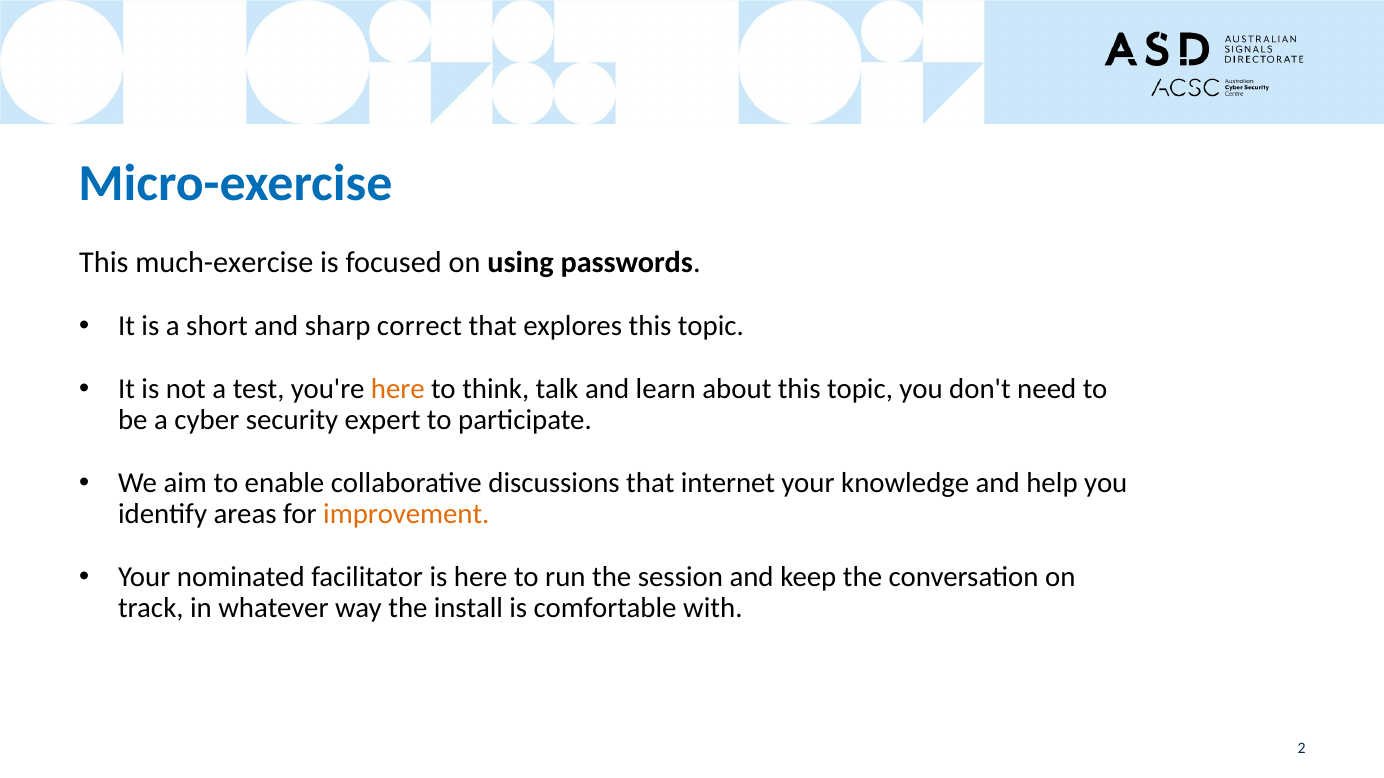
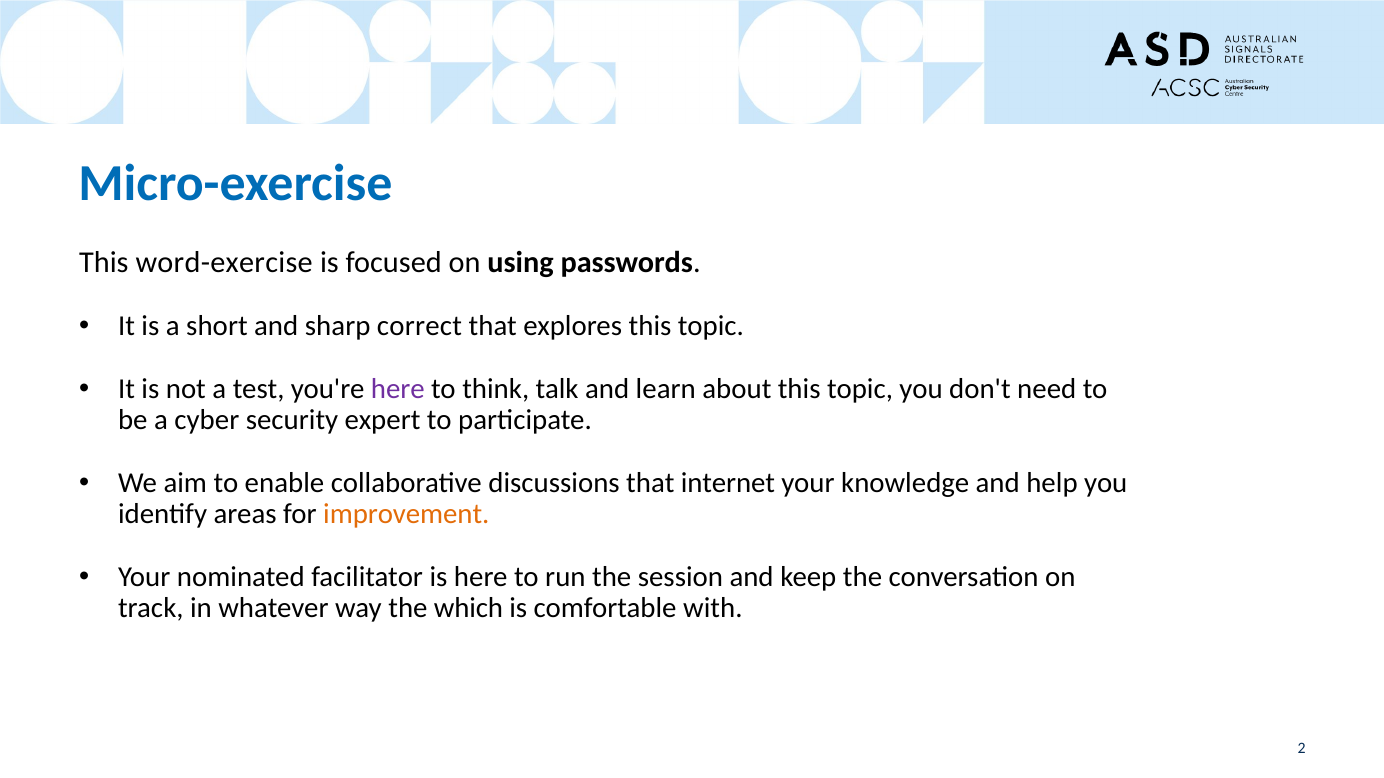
much-exercise: much-exercise -> word-exercise (224, 262)
here colour: orange -> purple (398, 389)
install: install -> which (468, 608)
